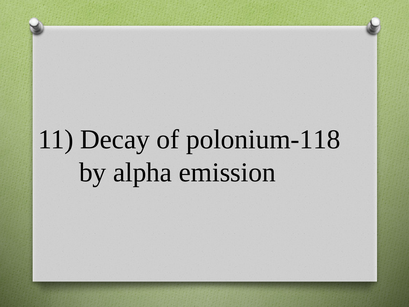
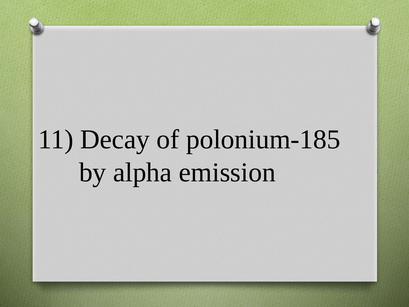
polonium-118: polonium-118 -> polonium-185 (263, 140)
